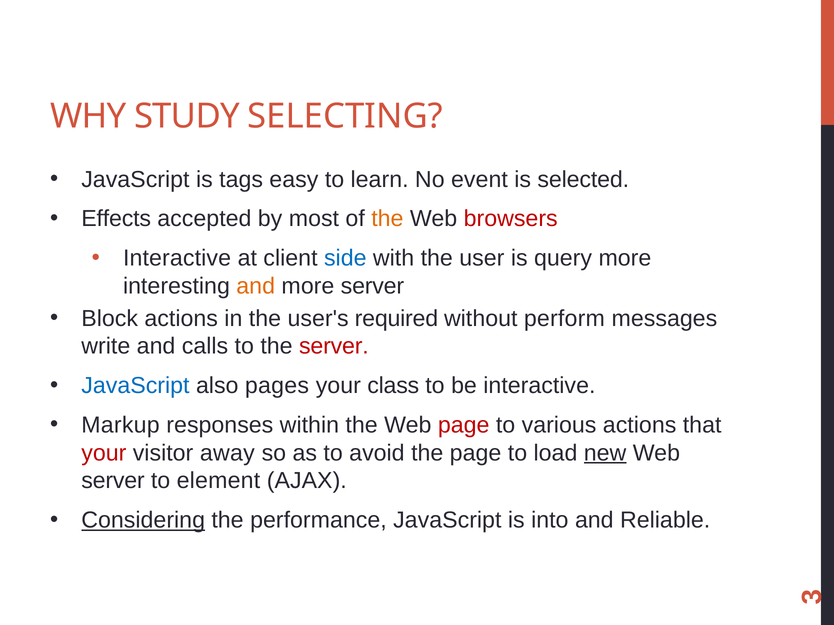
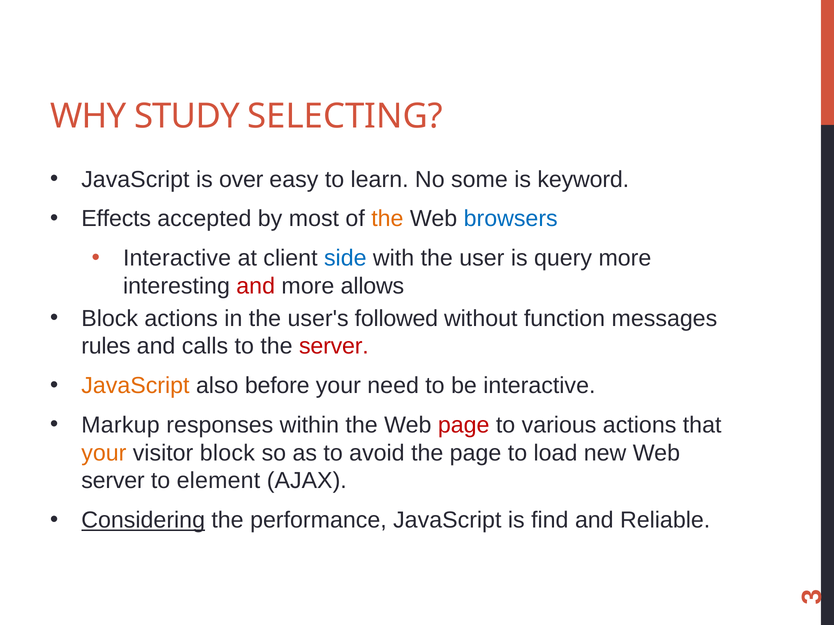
tags: tags -> over (241, 180)
event: event -> some (479, 180)
selected: selected -> keyword (583, 180)
browsers colour: red -> blue (511, 219)
and colour: orange -> red (256, 286)
more server: server -> allows (372, 286)
required: required -> followed (396, 319)
perform: perform -> function (564, 319)
write: write -> rules (106, 347)
JavaScript colour: blue -> orange (135, 386)
pages: pages -> before (277, 386)
class: class -> need (393, 386)
your colour: red -> orange (104, 453)
visitor away: away -> block (227, 453)
new underline: present -> none (605, 453)
into: into -> find (550, 521)
